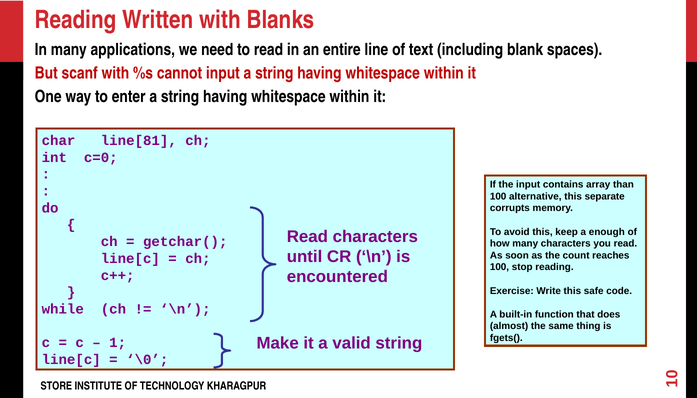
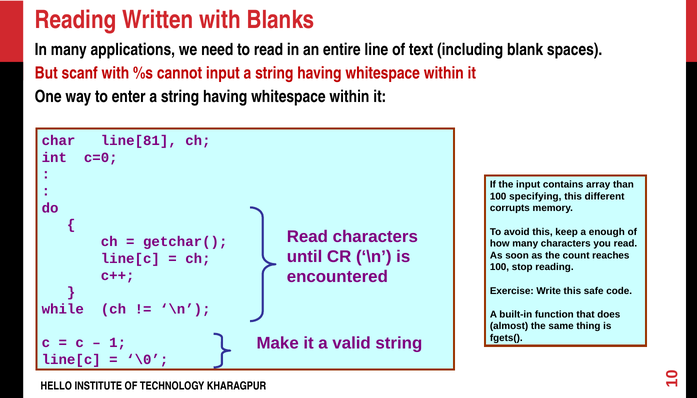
alternative: alternative -> specifying (535, 197)
separate: separate -> different (605, 197)
STORE: STORE -> HELLO (56, 387)
